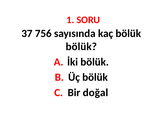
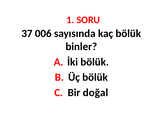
756: 756 -> 006 (43, 33)
bölük: bölük -> binler (81, 47)
